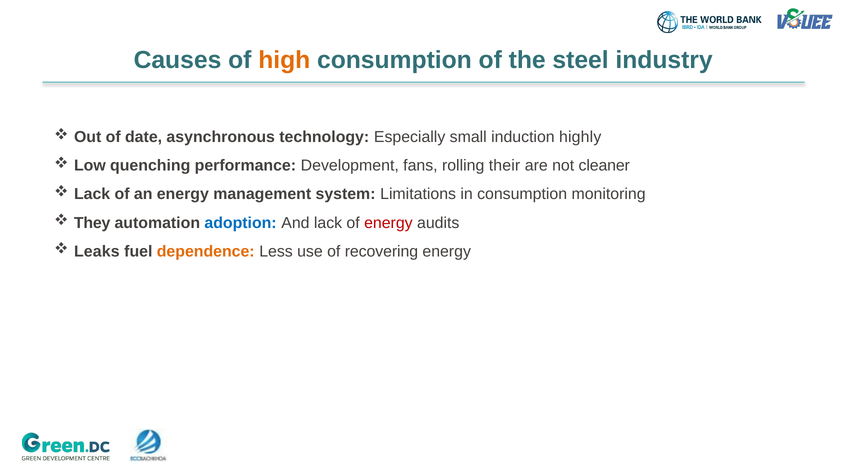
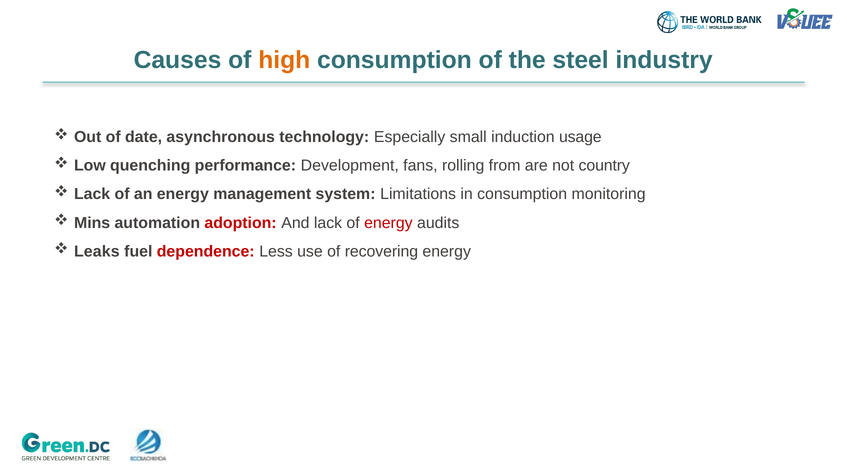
highly: highly -> usage (580, 137)
their: their -> from (505, 166)
cleaner: cleaner -> country (604, 166)
They: They -> Mins (92, 223)
adoption colour: blue -> red (241, 223)
dependence colour: orange -> red (206, 252)
